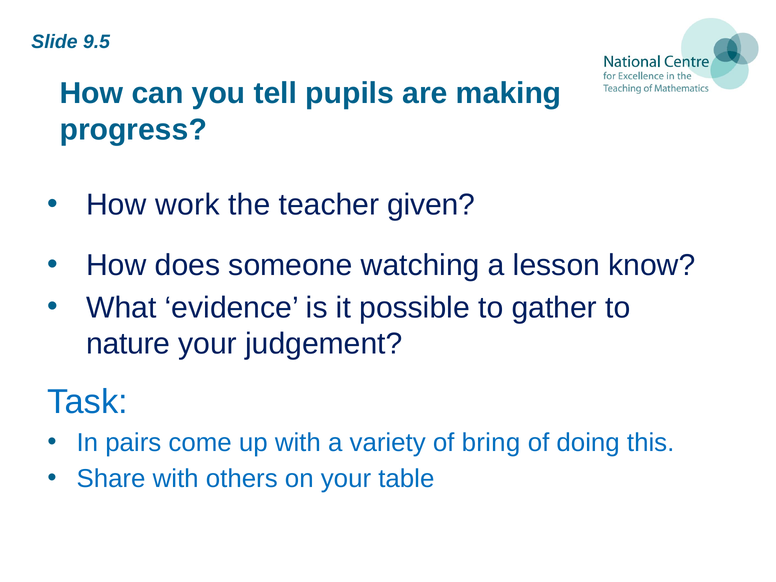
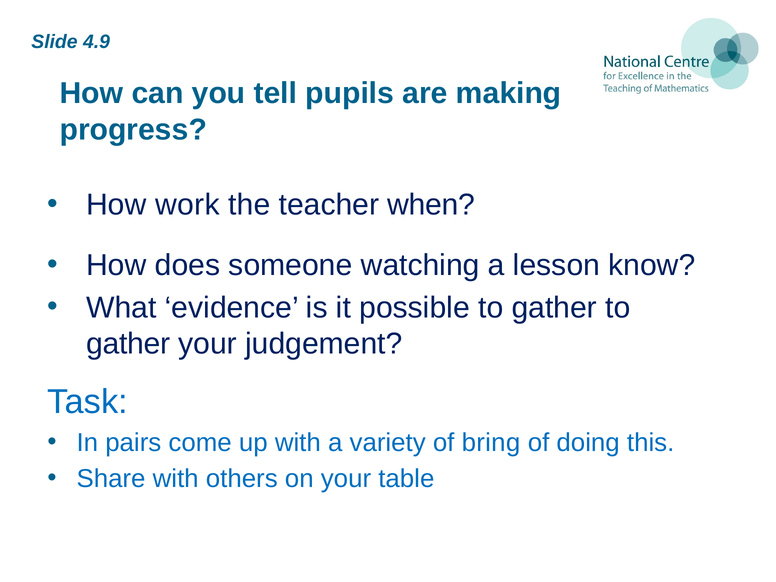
9.5: 9.5 -> 4.9 (96, 42)
given: given -> when (431, 205)
nature: nature -> gather (128, 344)
